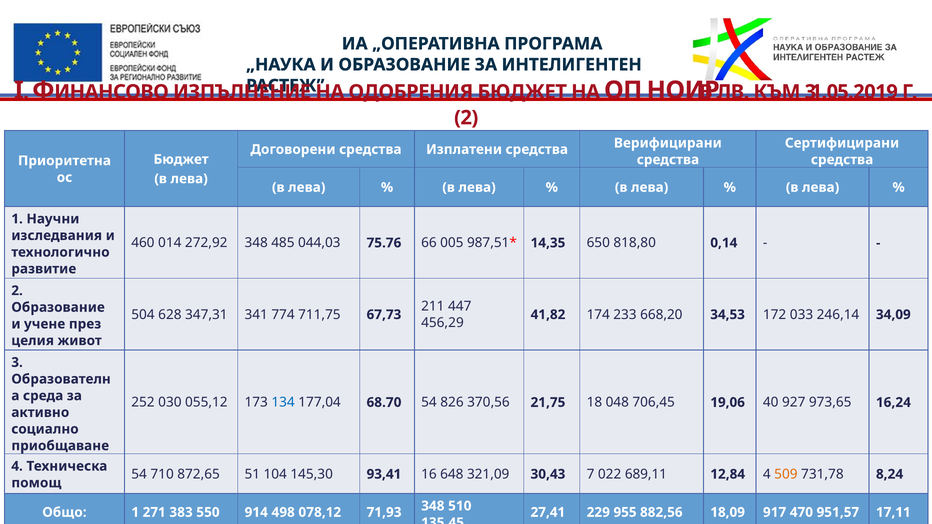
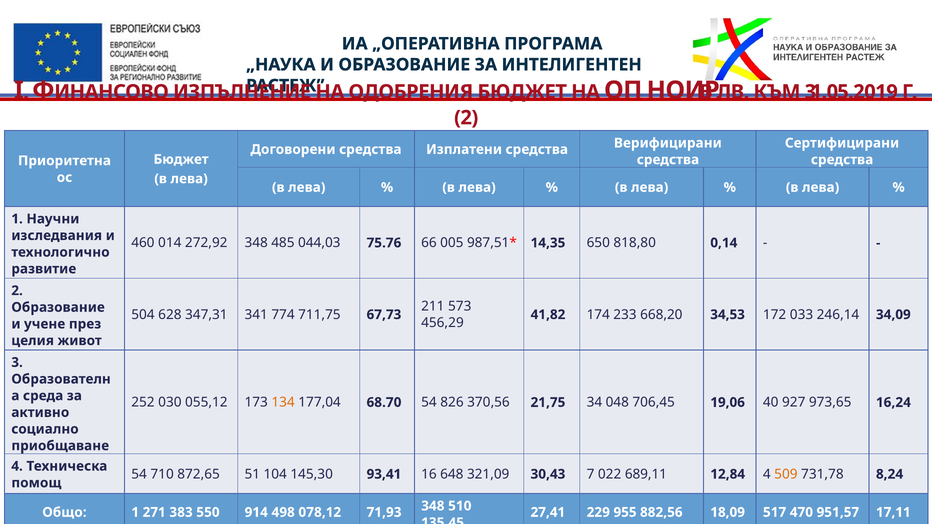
447: 447 -> 573 (460, 306)
134 colour: blue -> orange (283, 403)
18: 18 -> 34 (594, 403)
917: 917 -> 517 (775, 513)
